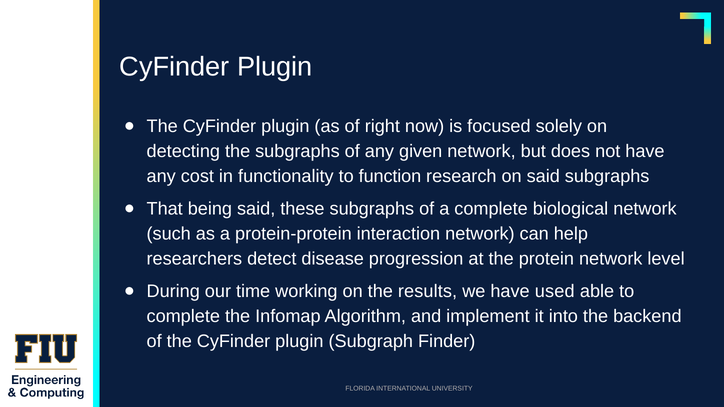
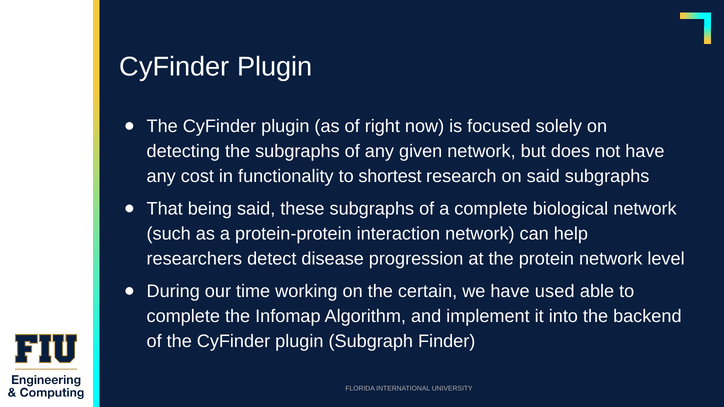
function: function -> shortest (390, 176)
results: results -> certain (428, 291)
